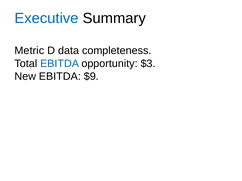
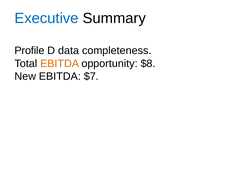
Metric: Metric -> Profile (29, 51)
EBITDA colour: blue -> orange (60, 64)
$3: $3 -> $8 (148, 64)
$9: $9 -> $7 (91, 77)
